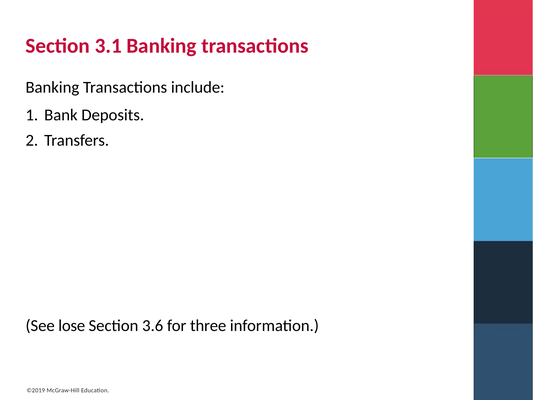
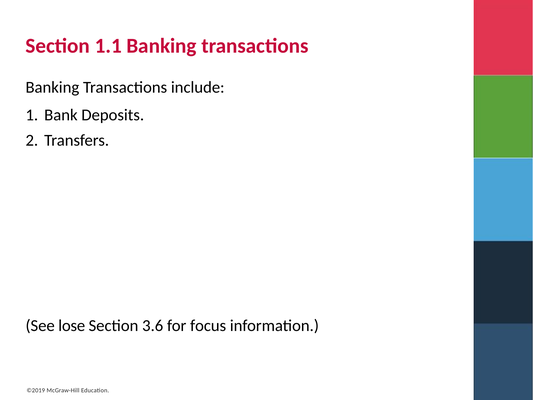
3.1: 3.1 -> 1.1 (108, 46)
three: three -> focus (208, 326)
